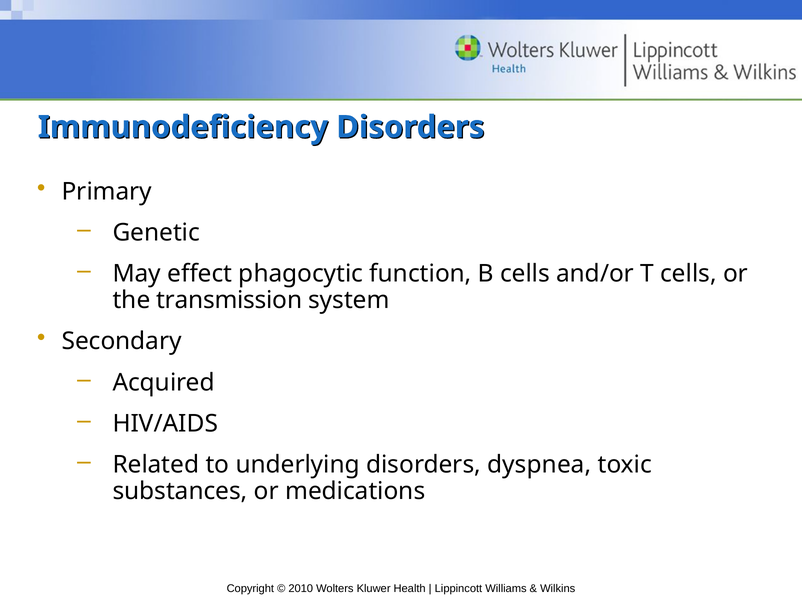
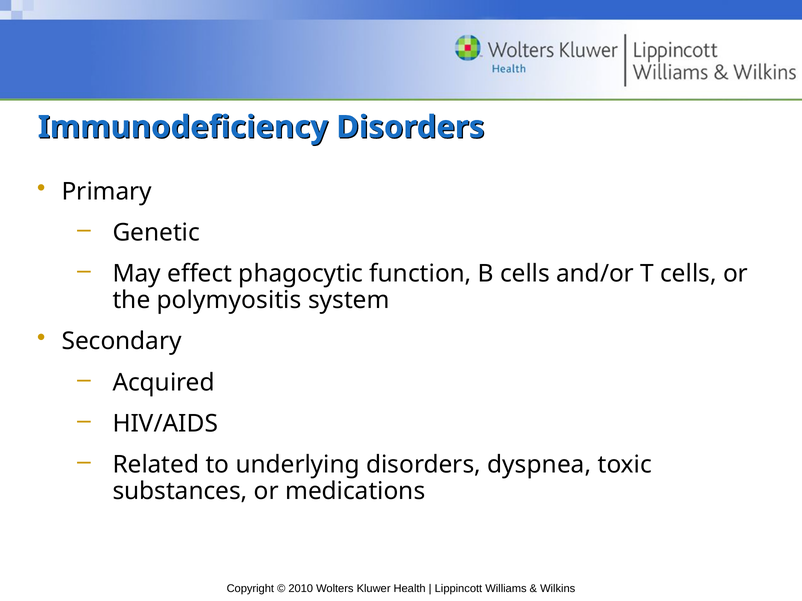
transmission: transmission -> polymyositis (229, 301)
